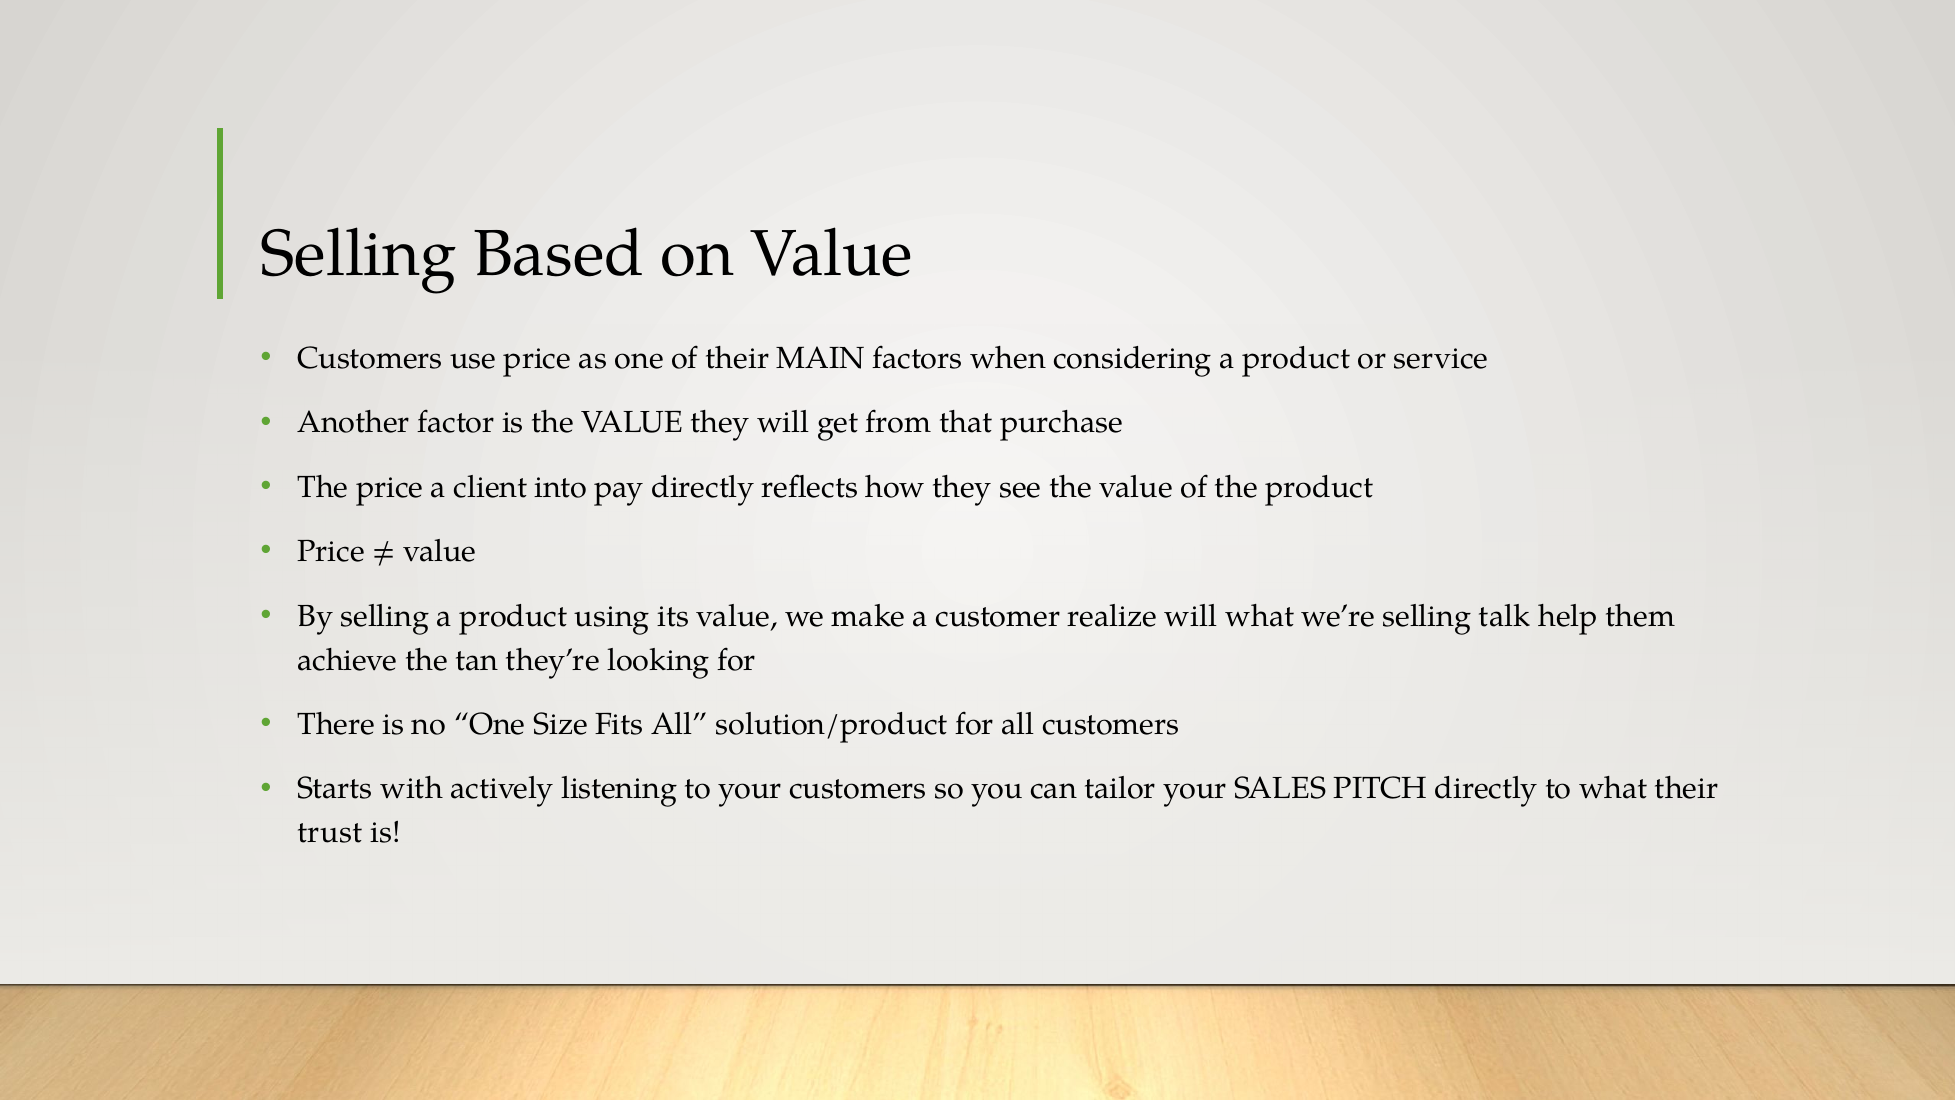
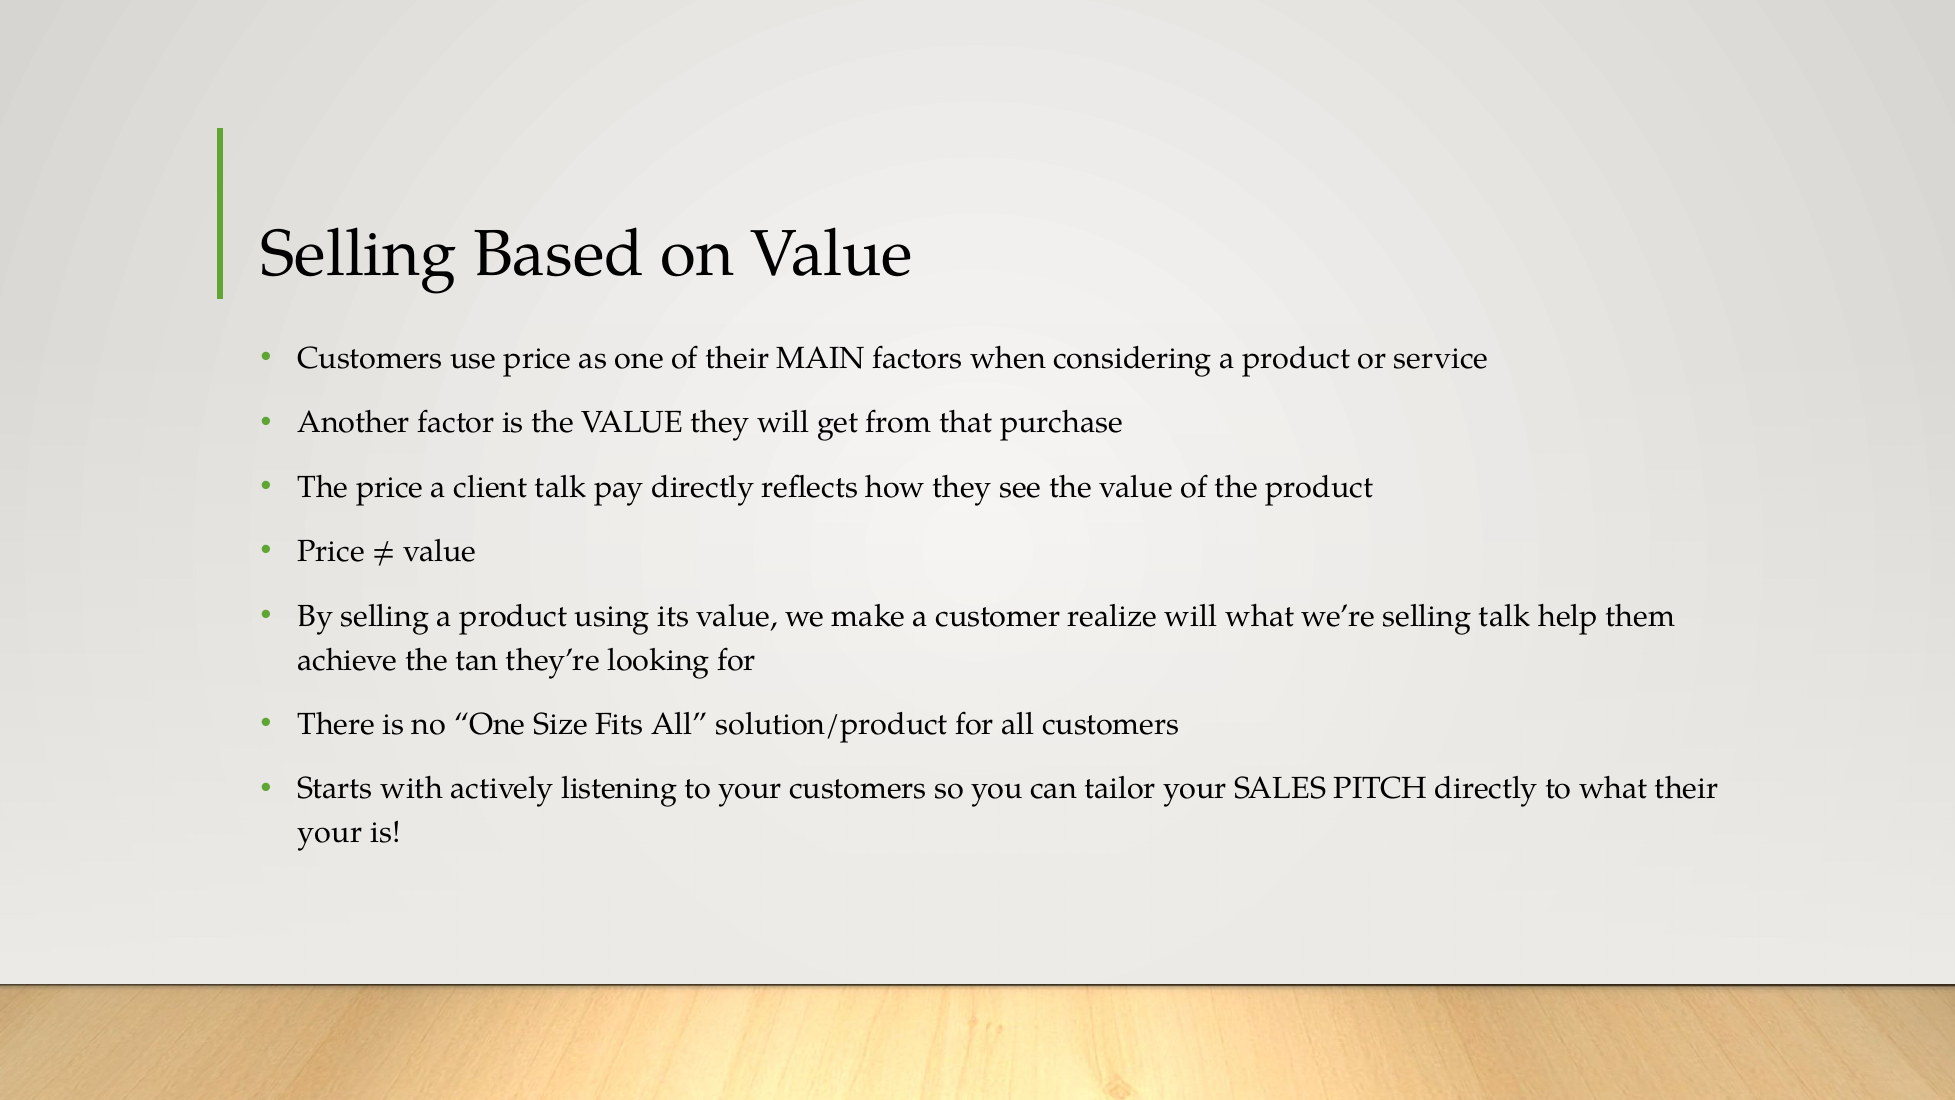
client into: into -> talk (561, 487)
trust: trust -> your (330, 832)
